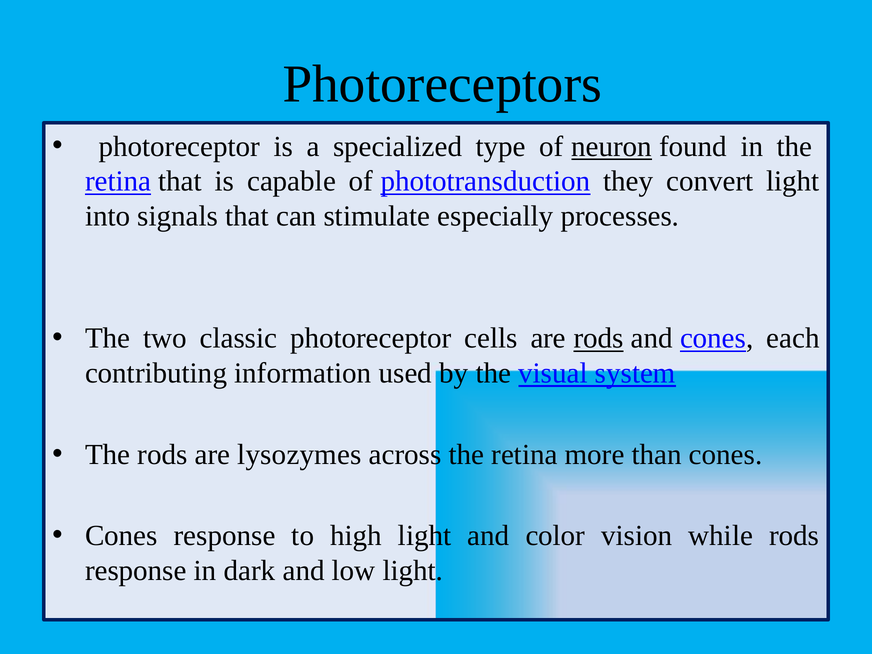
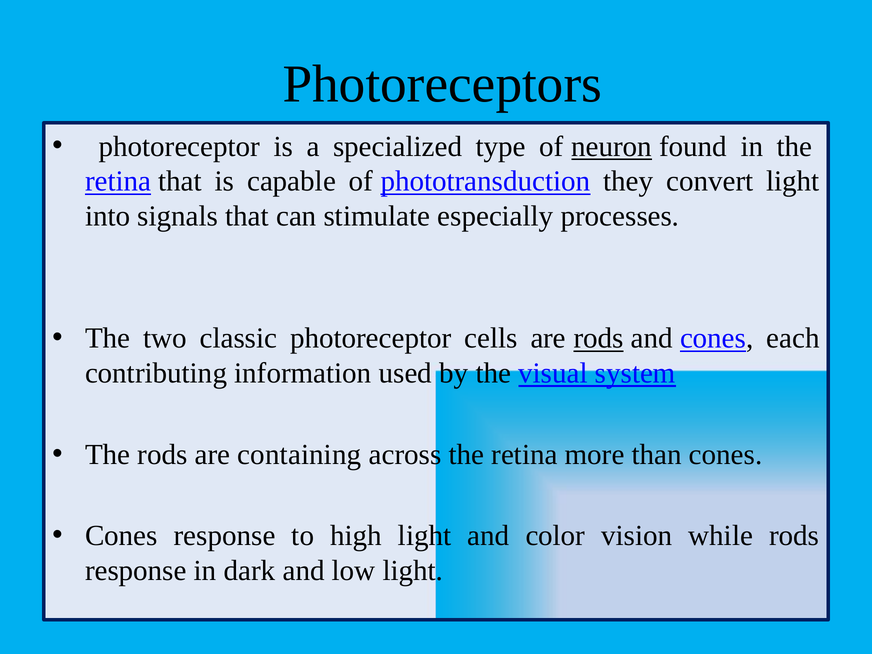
lysozymes: lysozymes -> containing (299, 455)
